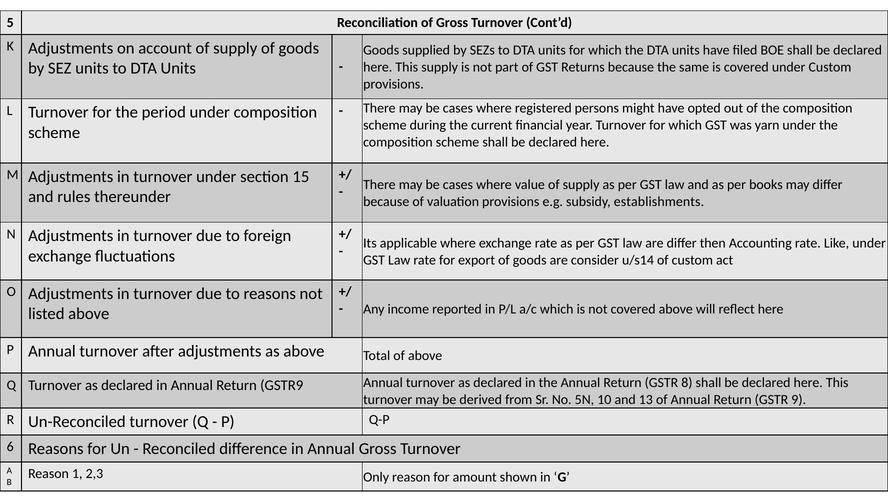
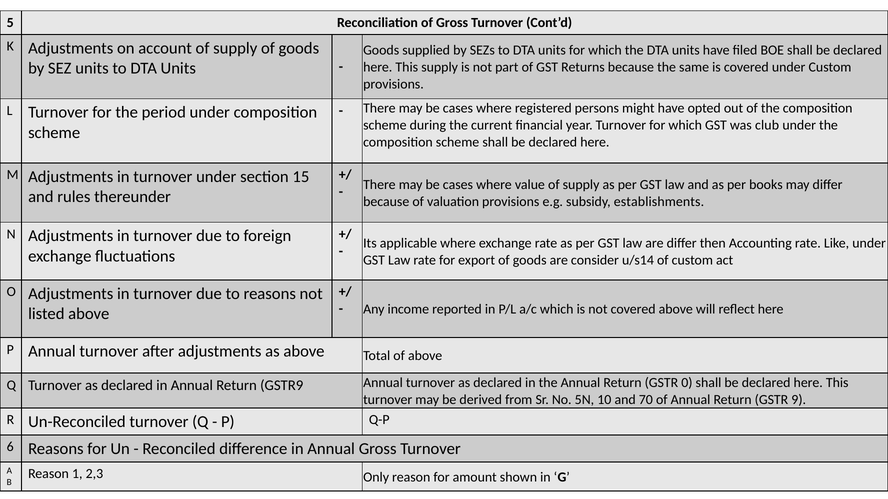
yarn: yarn -> club (767, 125)
8: 8 -> 0 (687, 383)
13: 13 -> 70 (646, 400)
